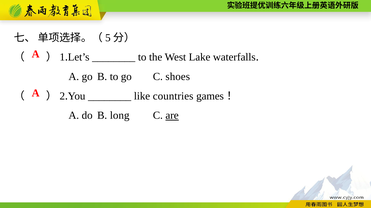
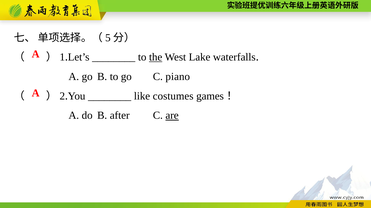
the underline: none -> present (156, 57)
shoes: shoes -> piano (178, 77)
countries: countries -> costumes (173, 96)
long: long -> after (120, 116)
